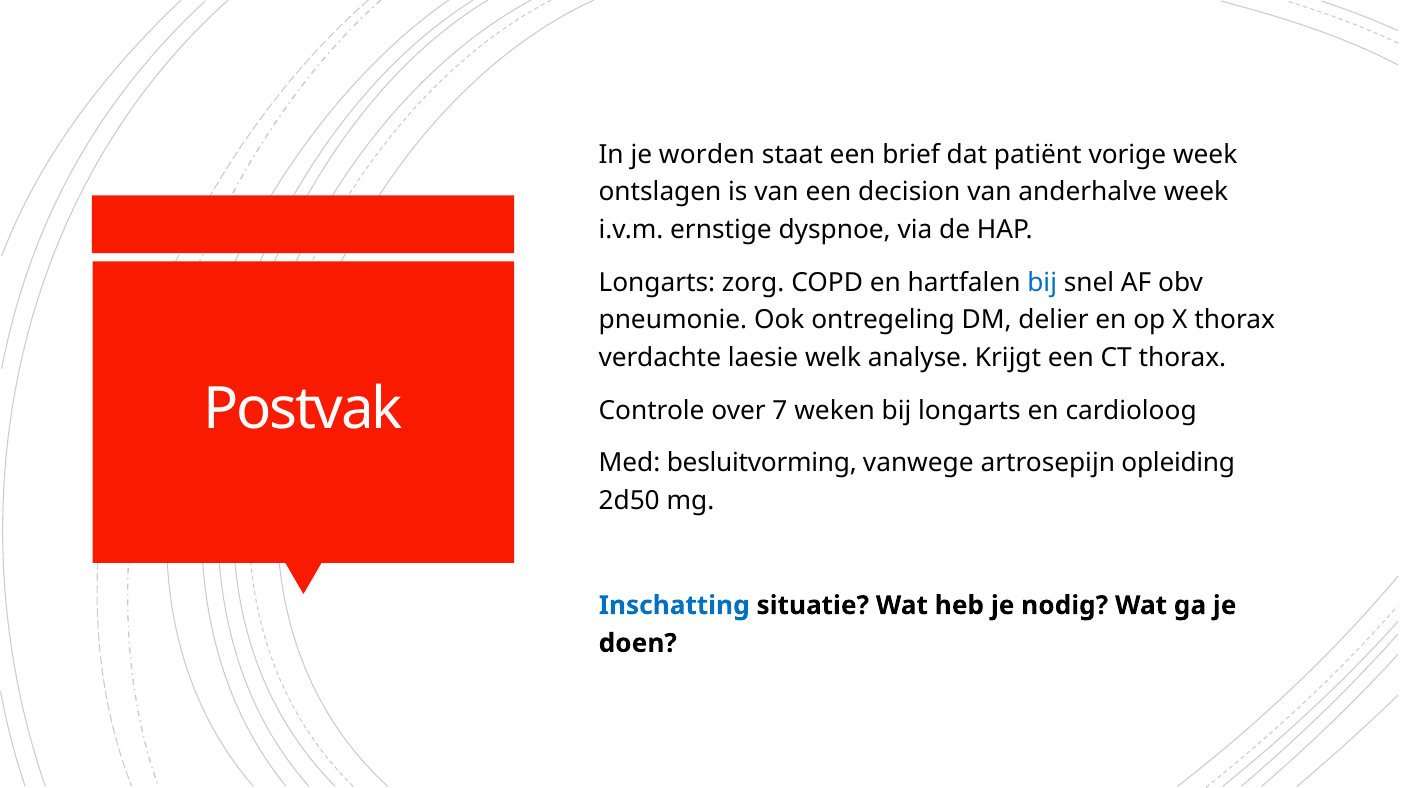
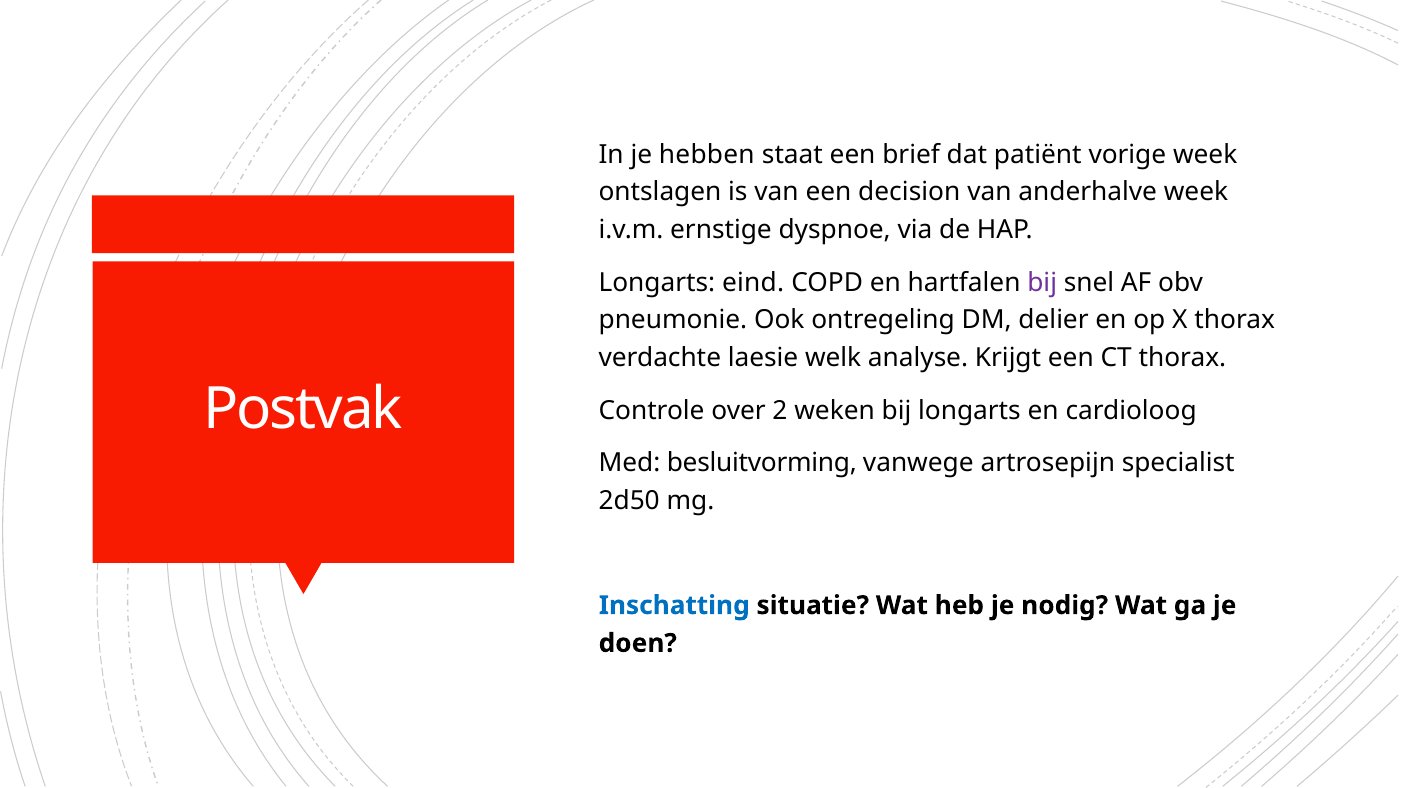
worden: worden -> hebben (707, 154)
zorg: zorg -> eind (753, 282)
bij colour: blue -> purple (1042, 282)
7: 7 -> 2 (780, 410)
opleiding: opleiding -> specialist (1178, 463)
